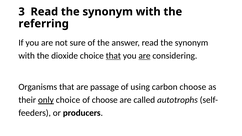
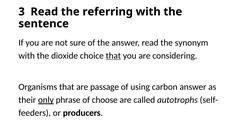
3 Read the synonym: synonym -> referring (108, 12)
referring: referring -> sentence (44, 24)
are underline: present -> none (144, 56)
carbon choose: choose -> answer (193, 87)
choice: choice -> phrase (68, 100)
